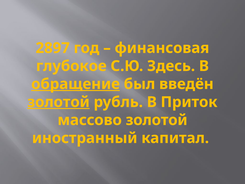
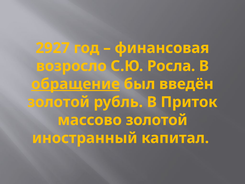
2897: 2897 -> 2927 (53, 48)
глубокое: глубокое -> возросло (71, 66)
Здесь: Здесь -> Росла (171, 66)
золотой underline: present -> none (59, 102)
